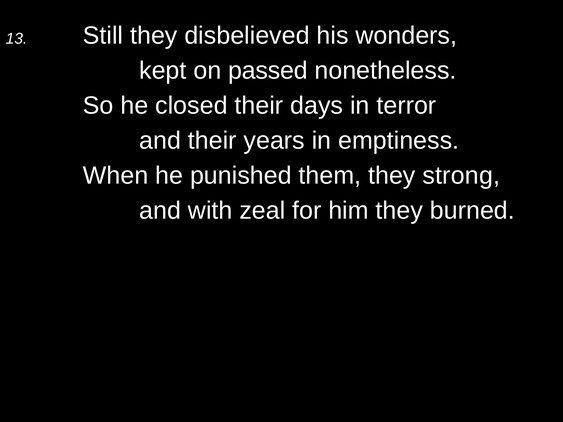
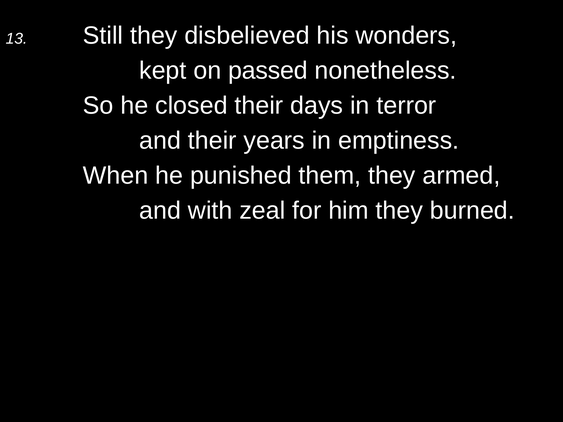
strong: strong -> armed (461, 176)
